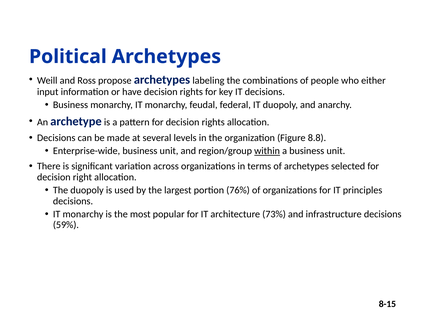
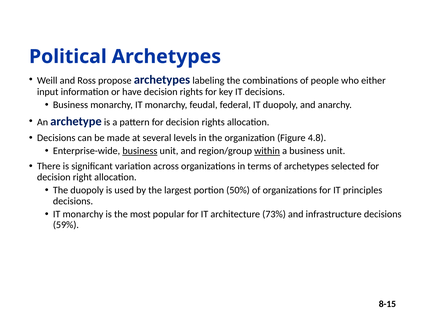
8.8: 8.8 -> 4.8 (317, 138)
business underline: none -> present (140, 151)
76%: 76% -> 50% (238, 190)
